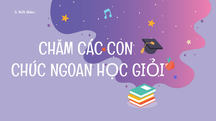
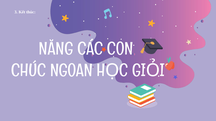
CHĂM: CHĂM -> NĂNG (56, 49)
